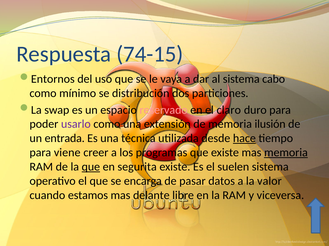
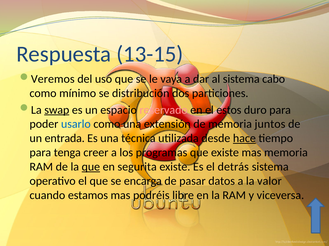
74-15: 74-15 -> 13-15 (150, 54)
Entornos: Entornos -> Veremos (53, 79)
swap underline: none -> present (57, 110)
claro: claro -> estos (229, 110)
usarlo colour: purple -> blue (76, 124)
ilusión: ilusión -> juntos (270, 124)
viene: viene -> tenga (67, 153)
memoria underline: present -> none (286, 153)
suelen: suelen -> detrás (233, 167)
delante: delante -> podréis (151, 196)
